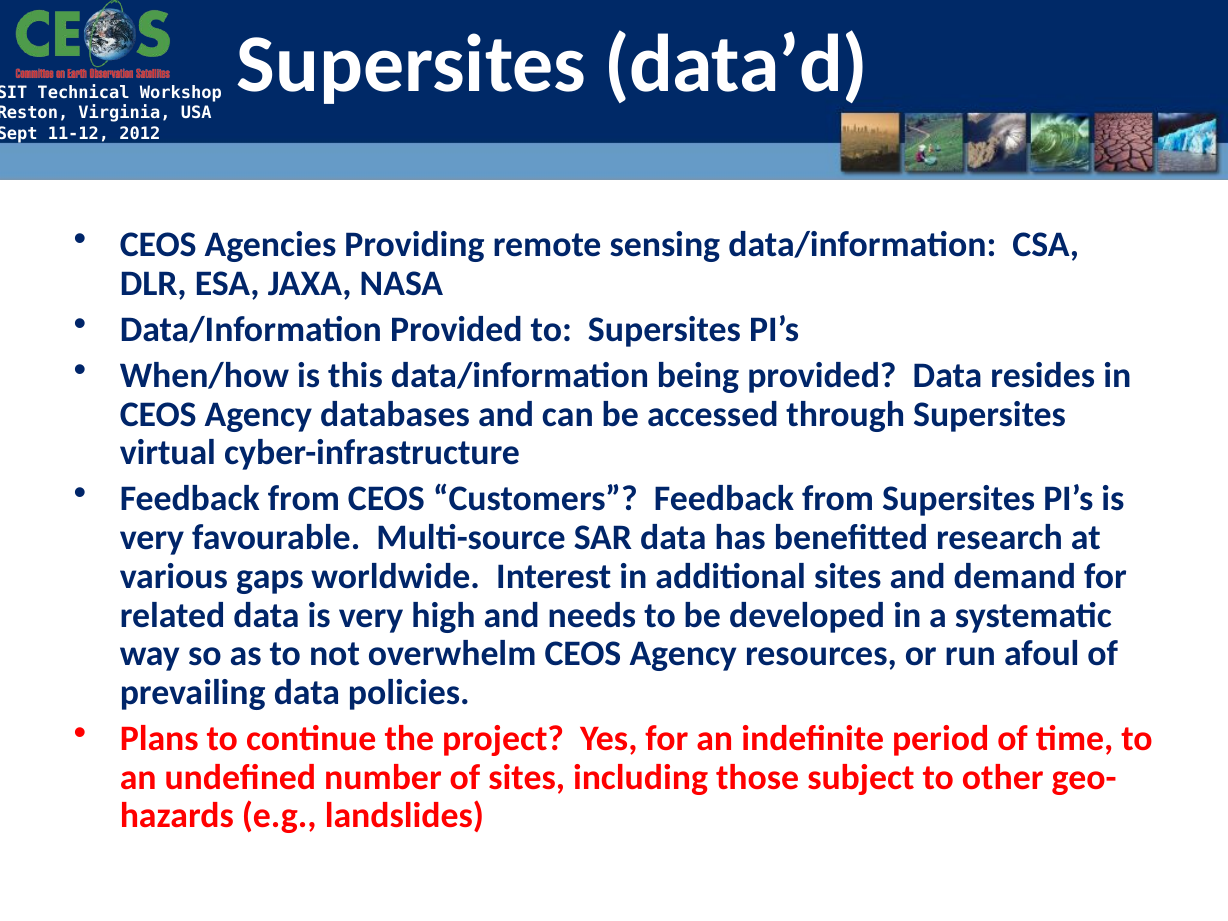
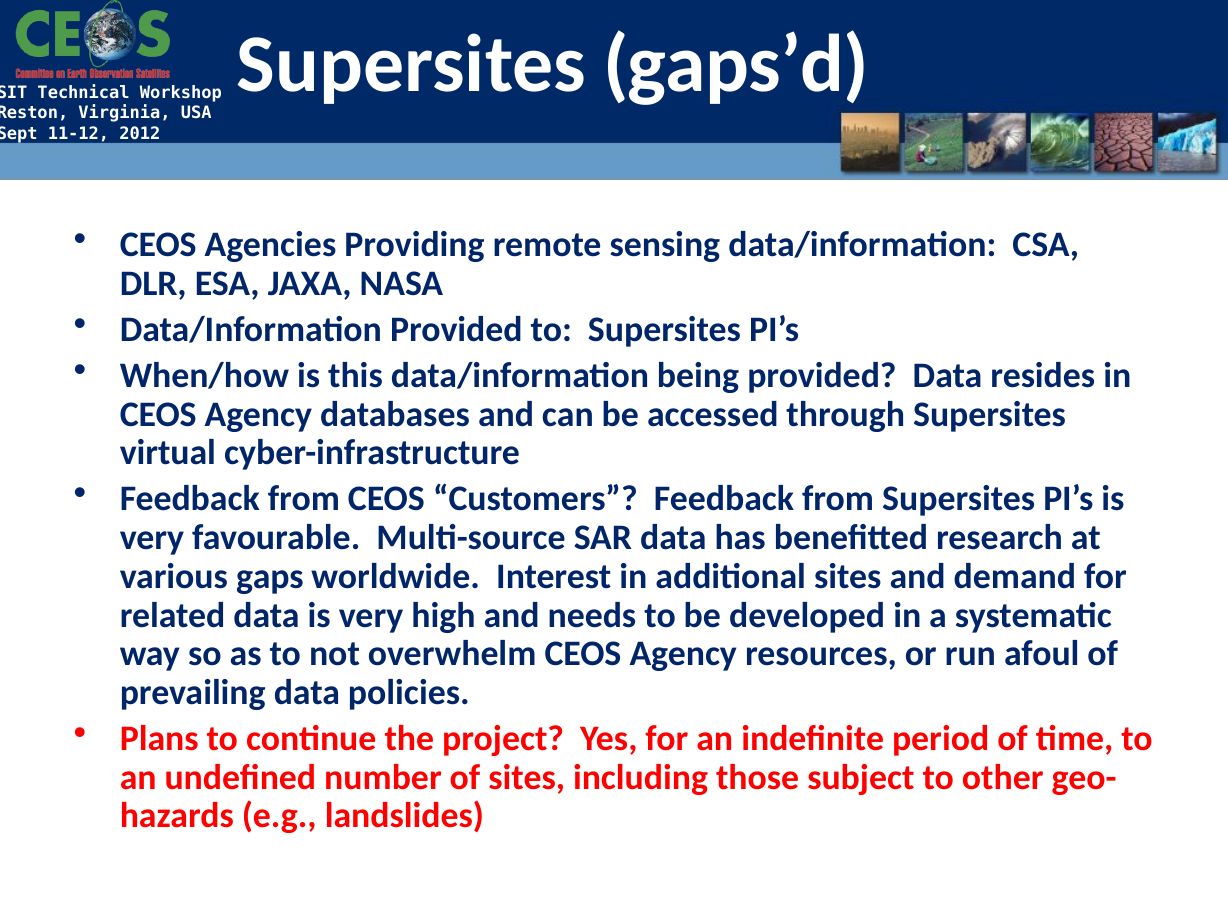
data’d: data’d -> gaps’d (736, 65)
